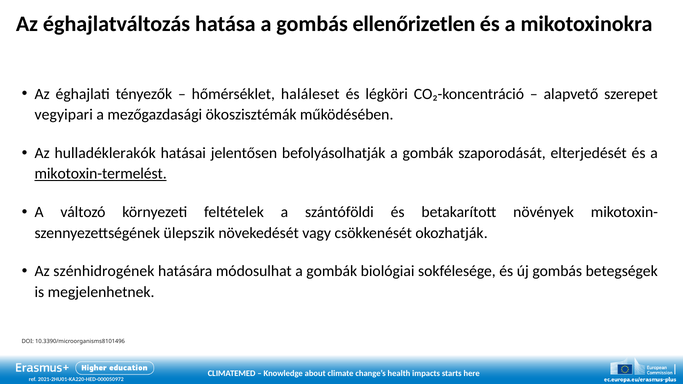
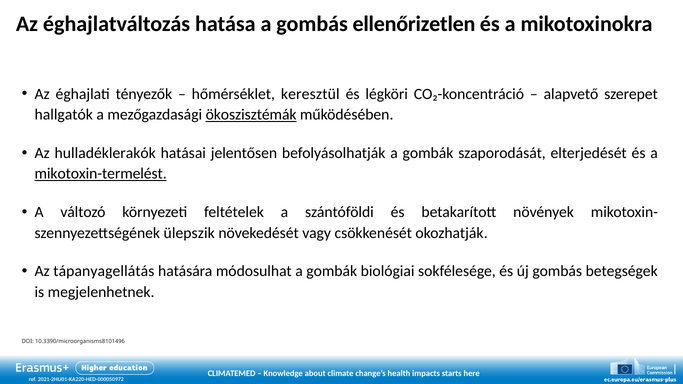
haláleset: haláleset -> keresztül (310, 94)
vegyipari: vegyipari -> hallgatók (64, 115)
ökoszisztémák underline: none -> present (251, 115)
szénhidrogének: szénhidrogének -> tápanyagellátás (104, 271)
